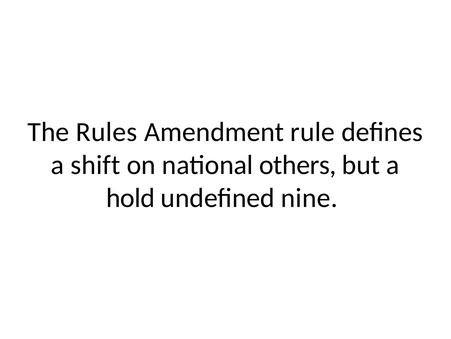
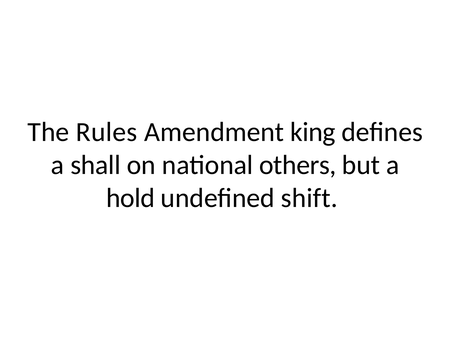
rule: rule -> king (313, 132)
shift: shift -> shall (96, 165)
nine: nine -> shift (309, 198)
